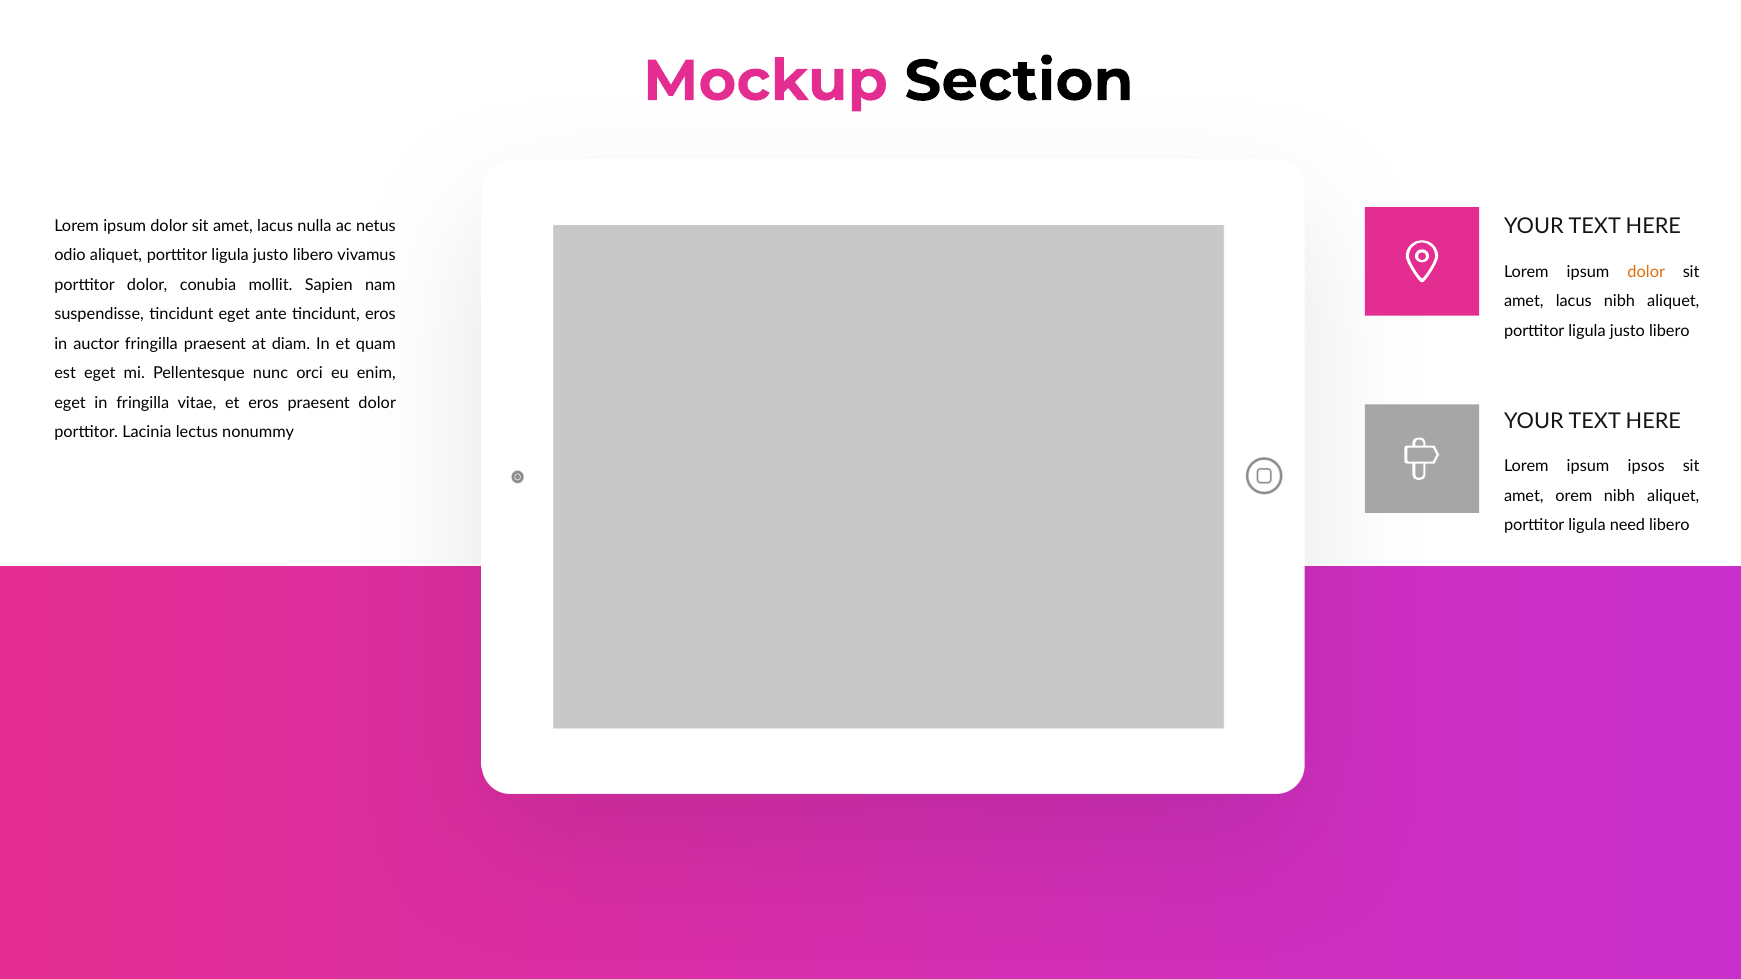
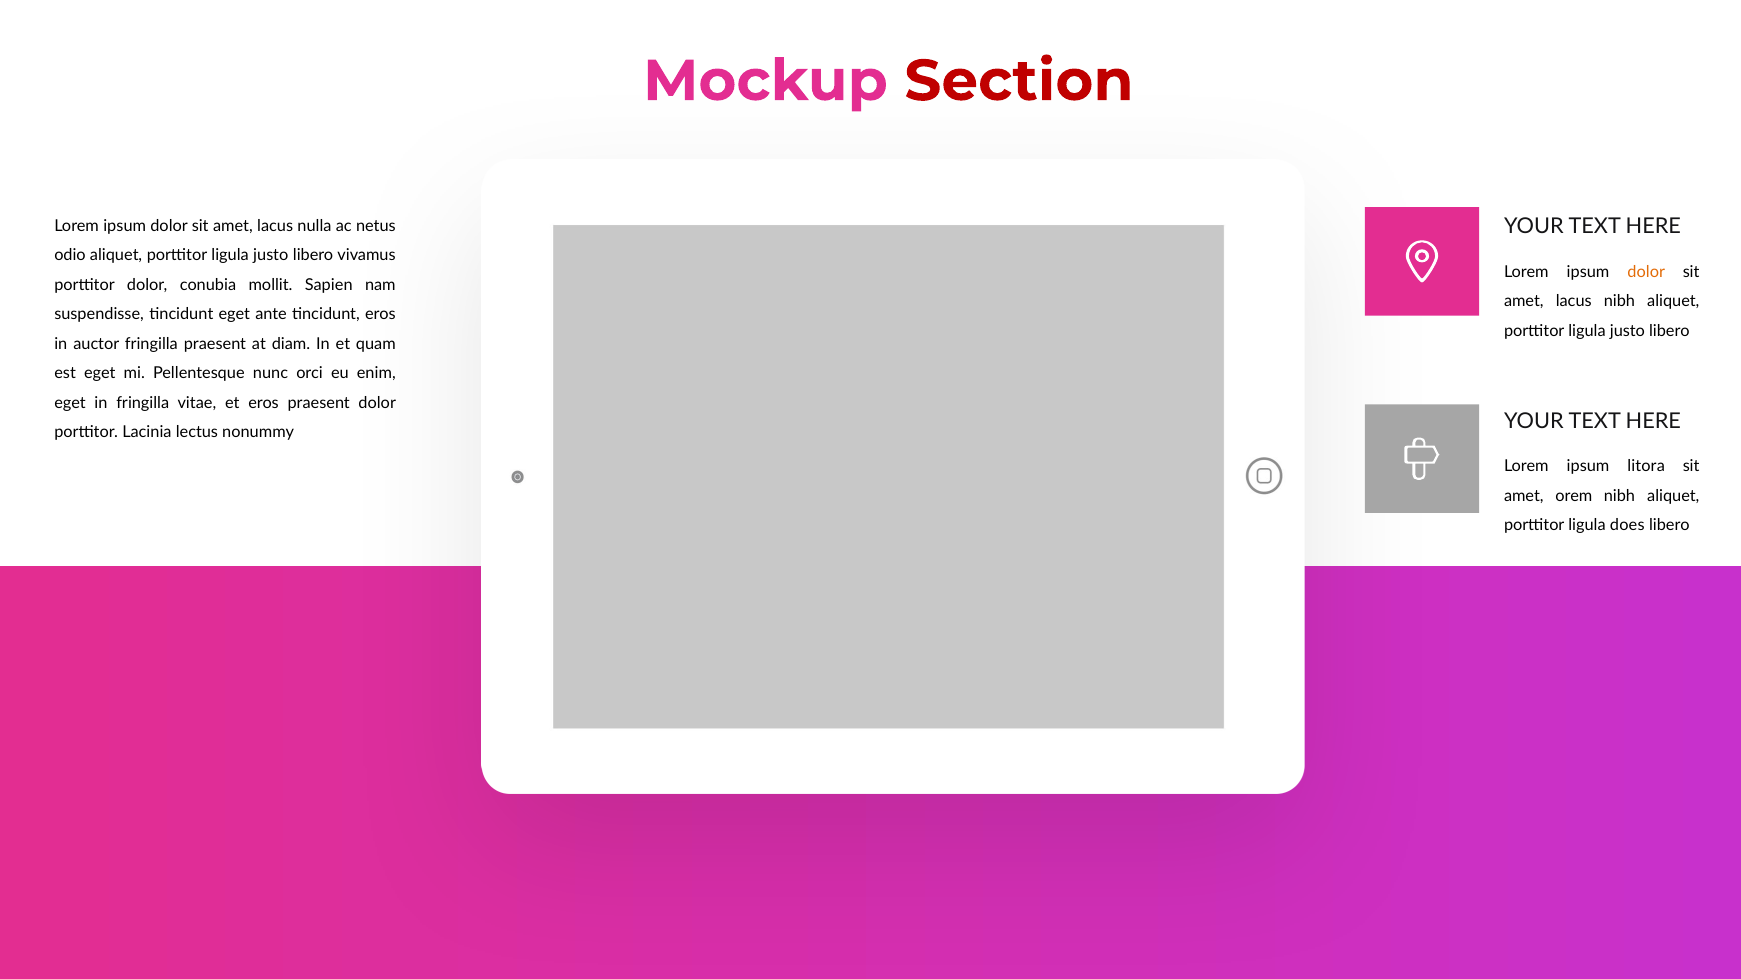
Section colour: black -> red (1019, 81)
ipsos: ipsos -> litora (1646, 467)
need: need -> does (1627, 525)
